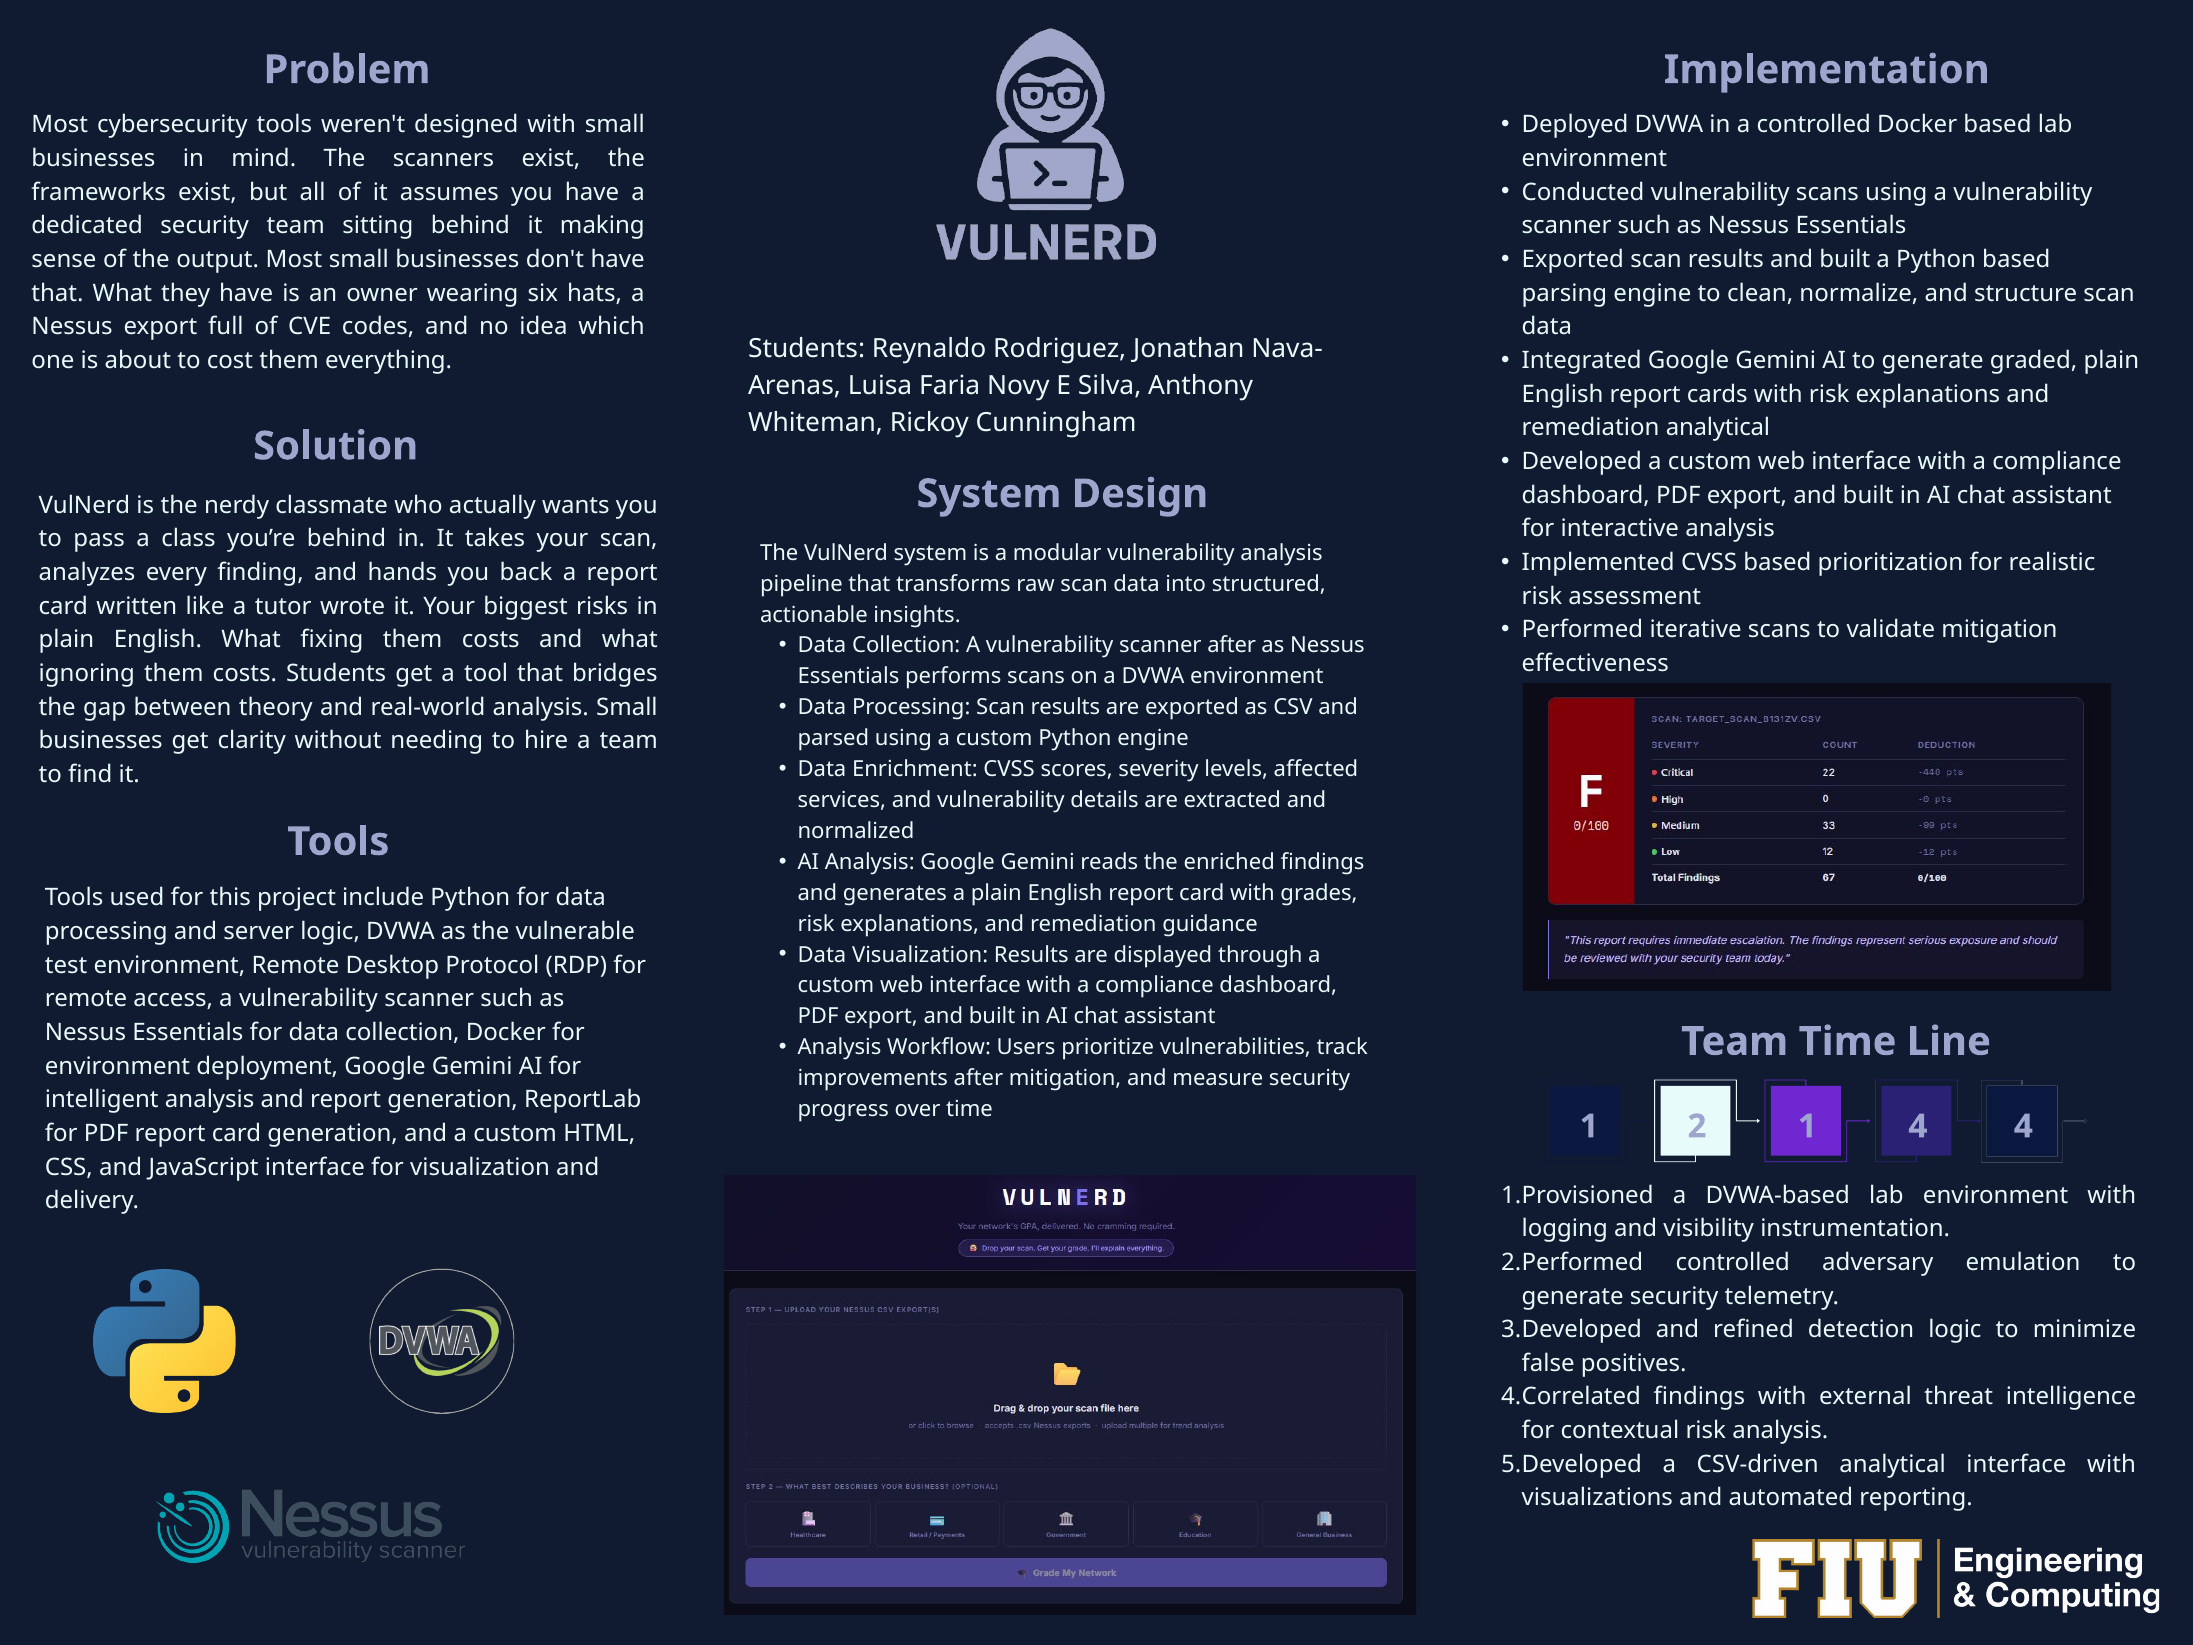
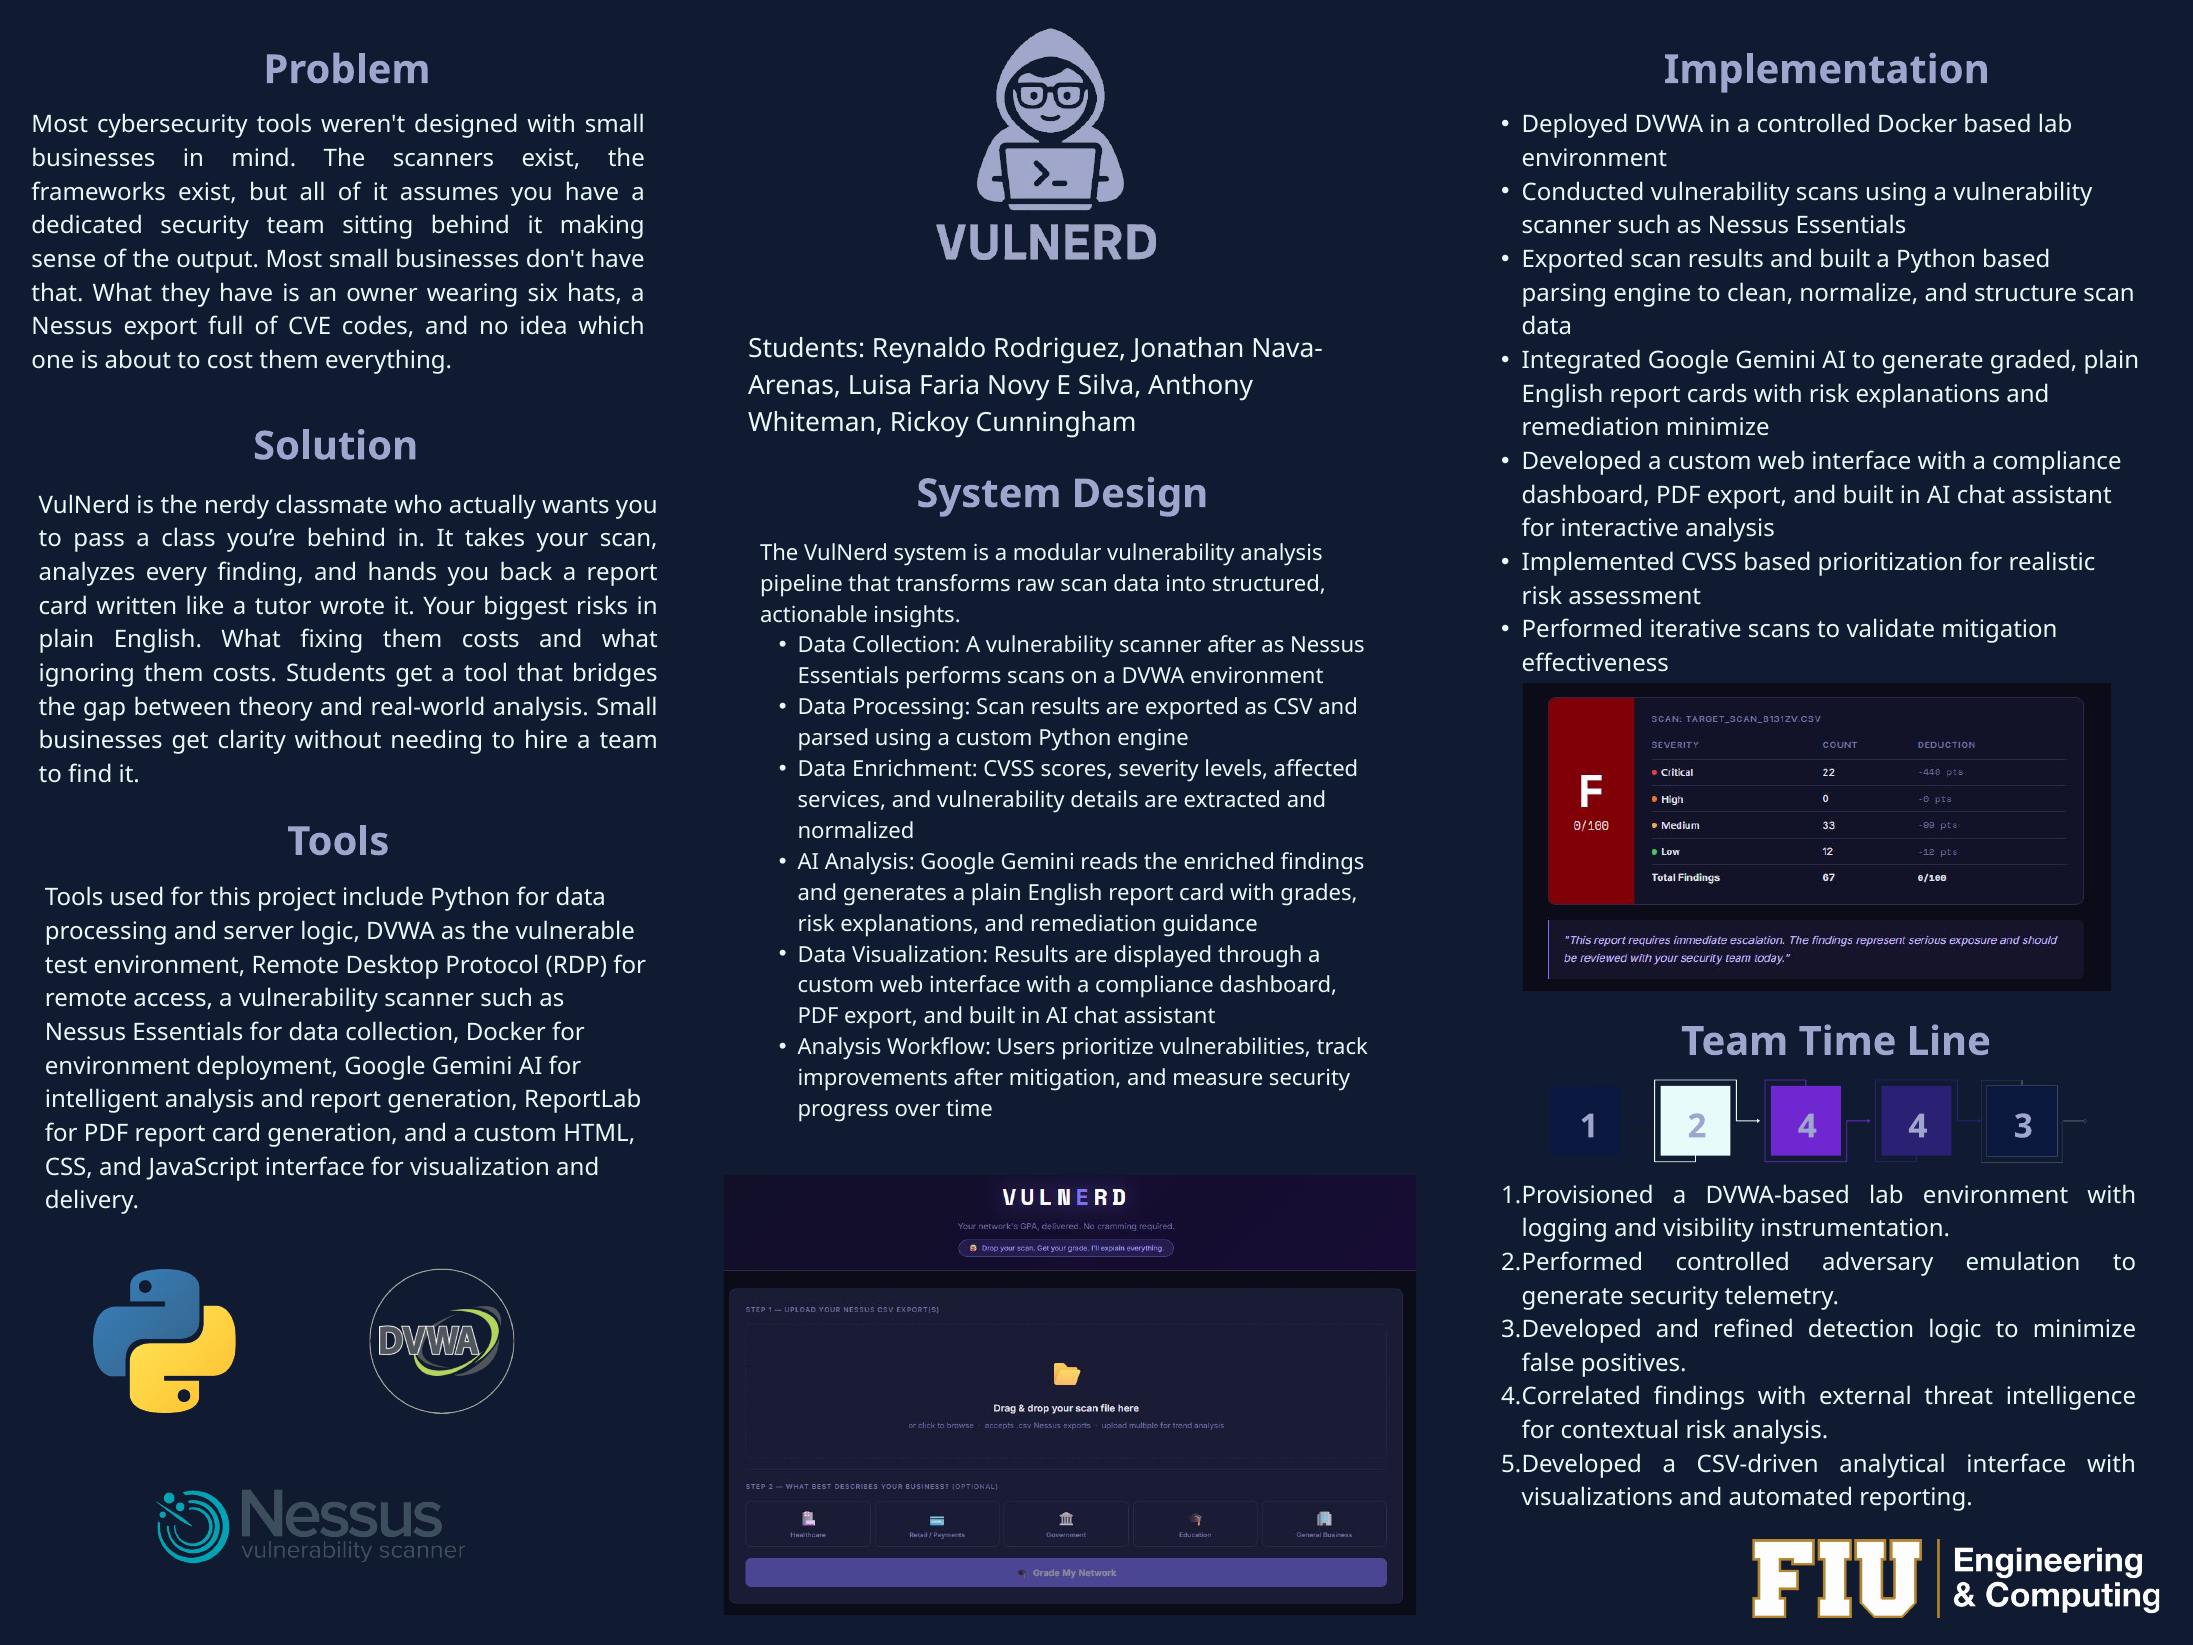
remediation analytical: analytical -> minimize (1718, 428)
2 1: 1 -> 4 (1807, 1126)
4 4: 4 -> 3 (2023, 1126)
